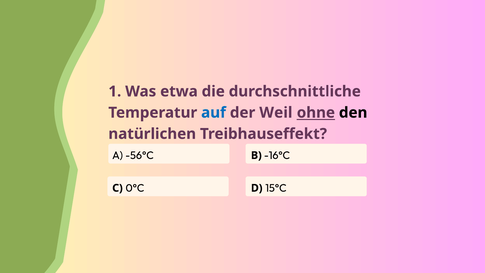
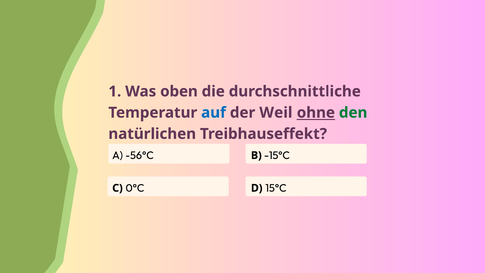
etwa: etwa -> oben (179, 91)
den colour: black -> green (353, 113)
-16°C: -16°C -> -15°C (277, 155)
